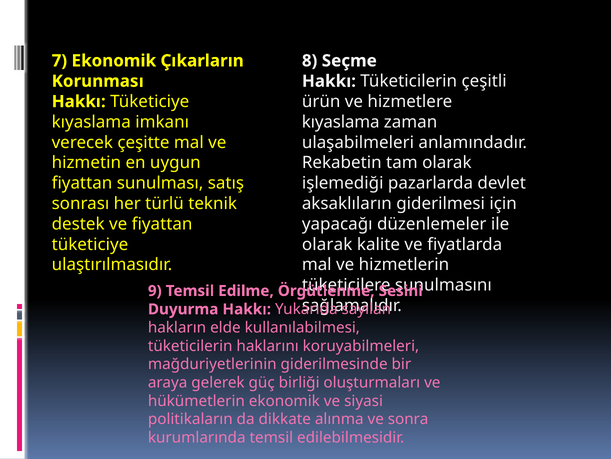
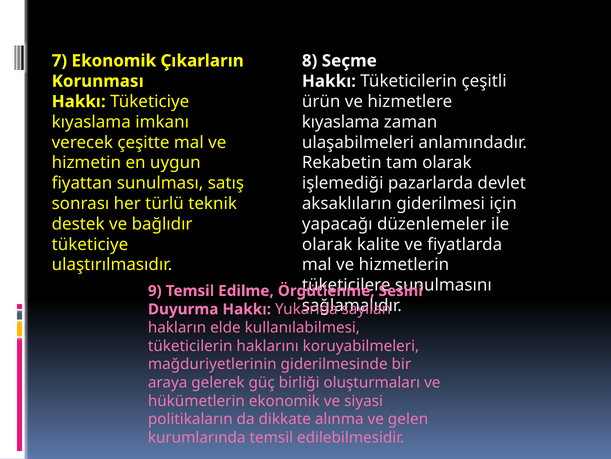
ve fiyattan: fiyattan -> bağlıdır (162, 224)
sonra: sonra -> gelen (408, 419)
